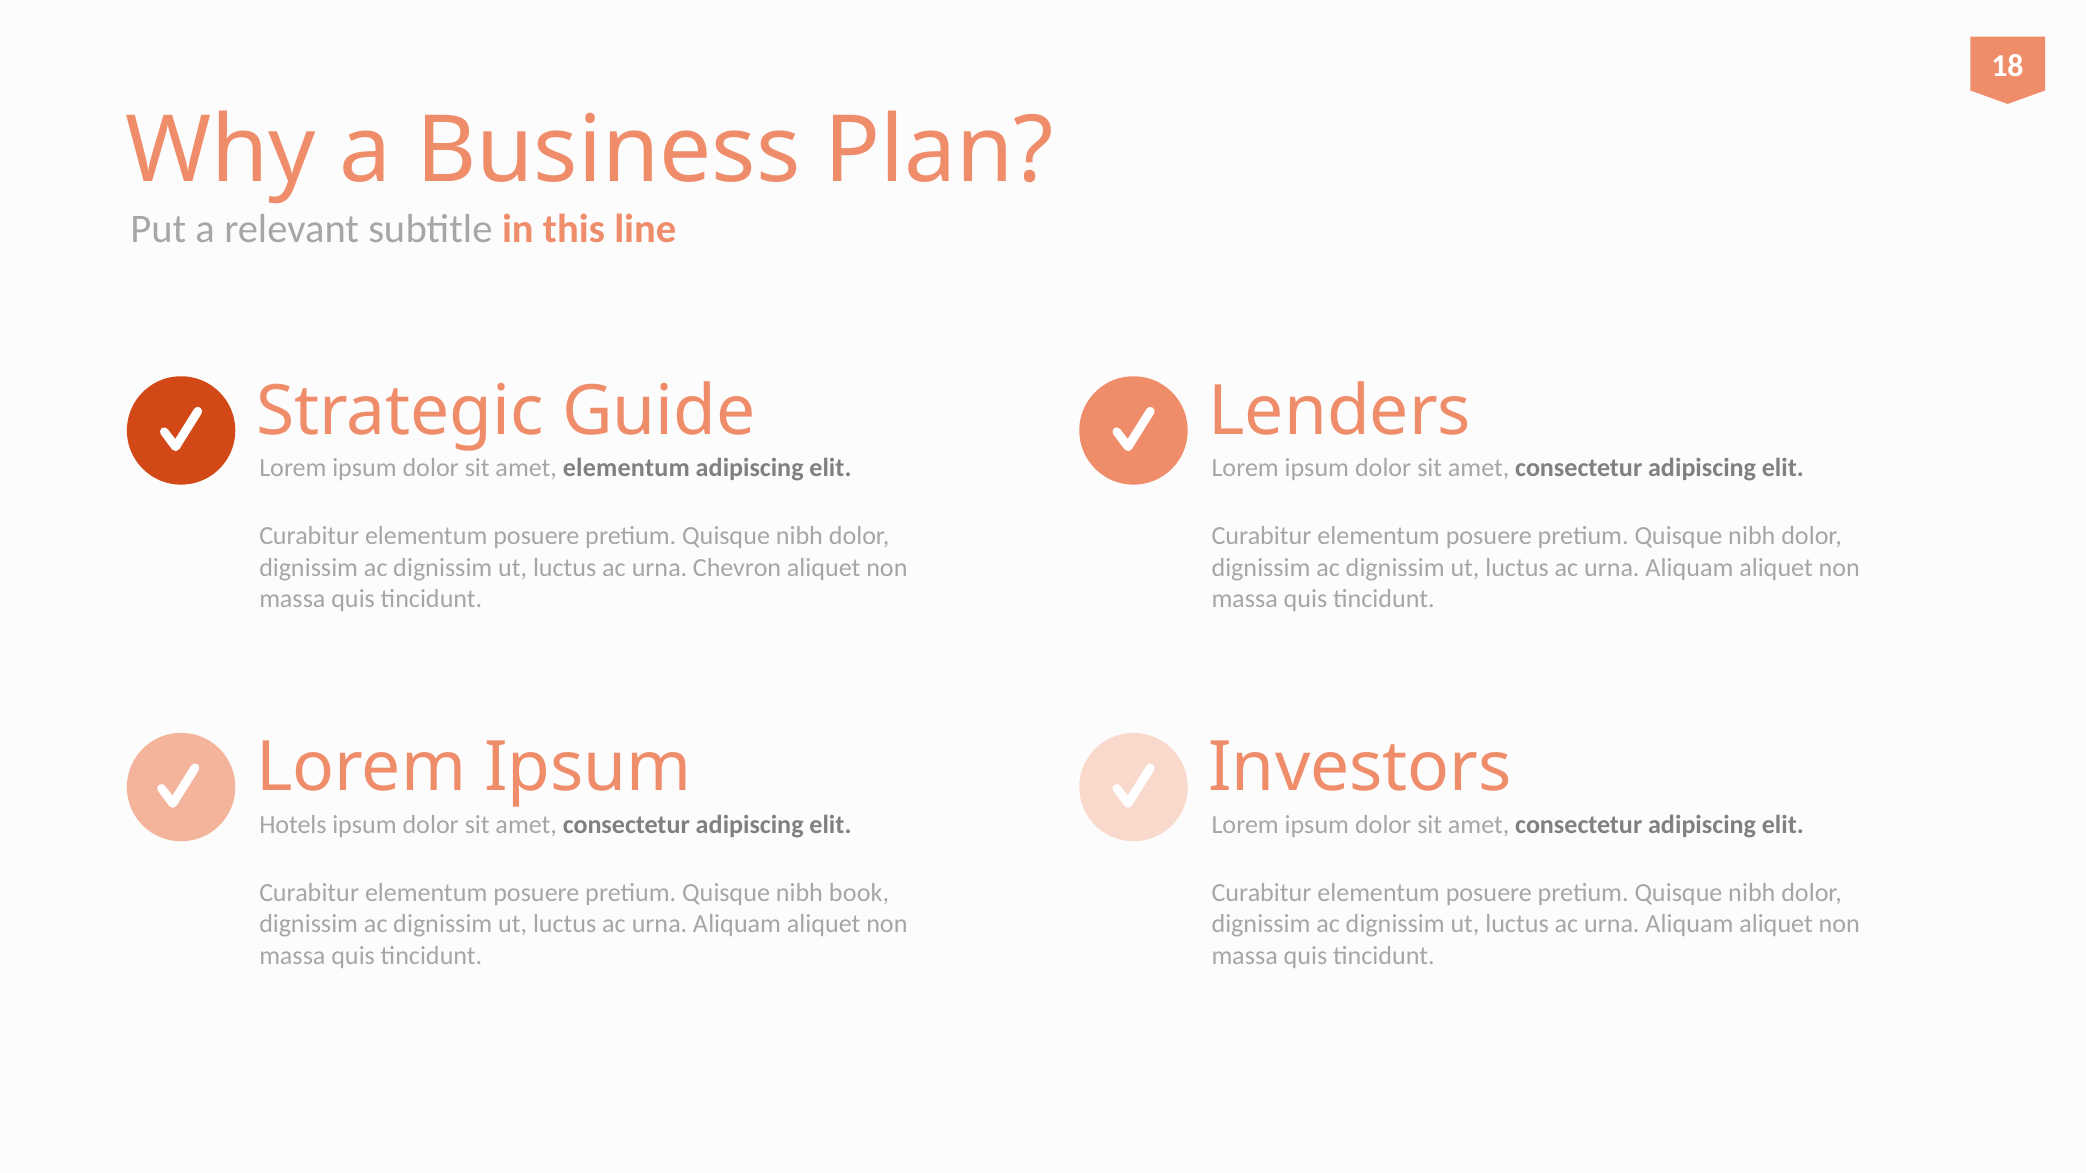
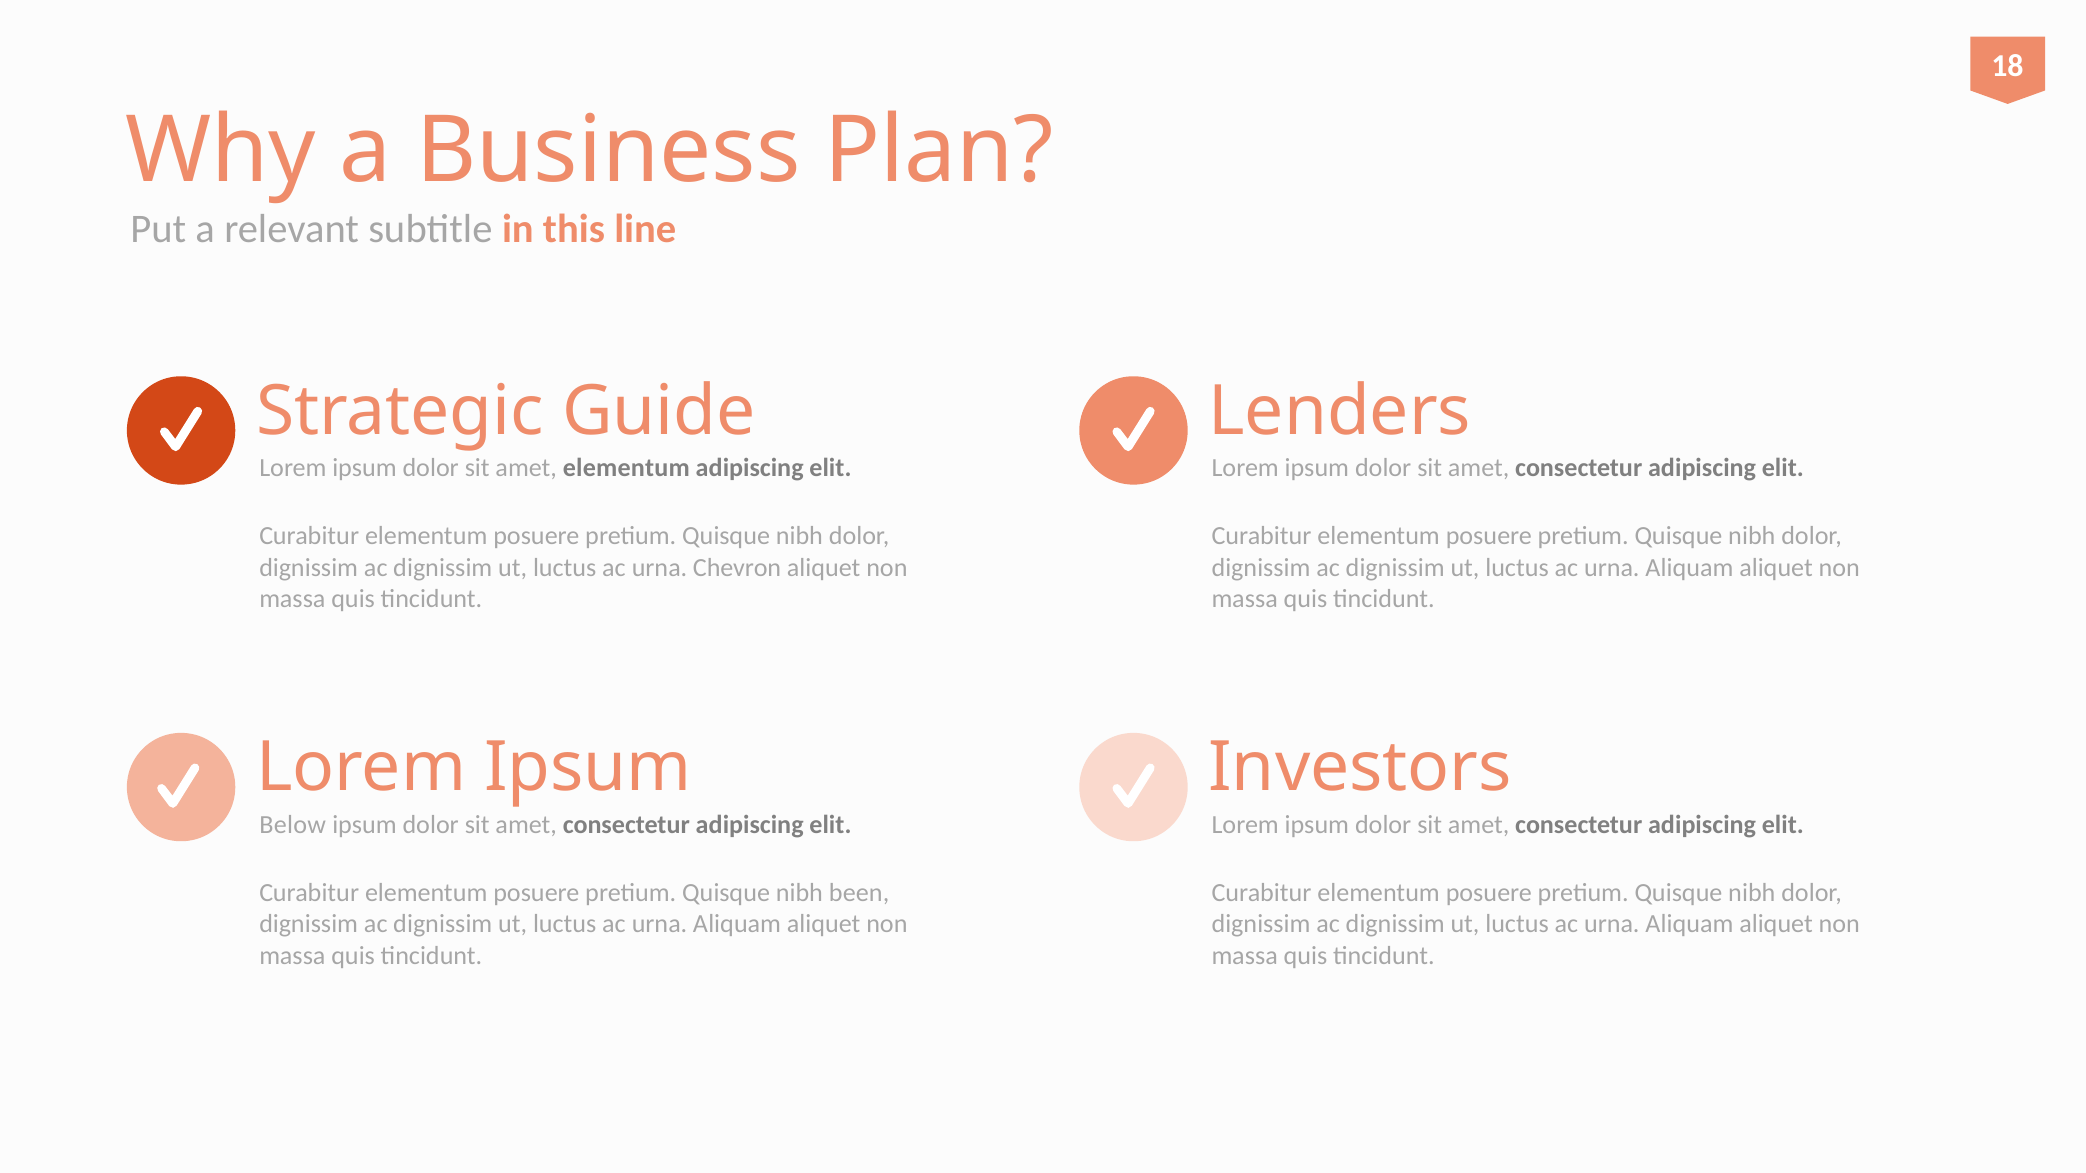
Hotels: Hotels -> Below (293, 825)
book: book -> been (859, 893)
